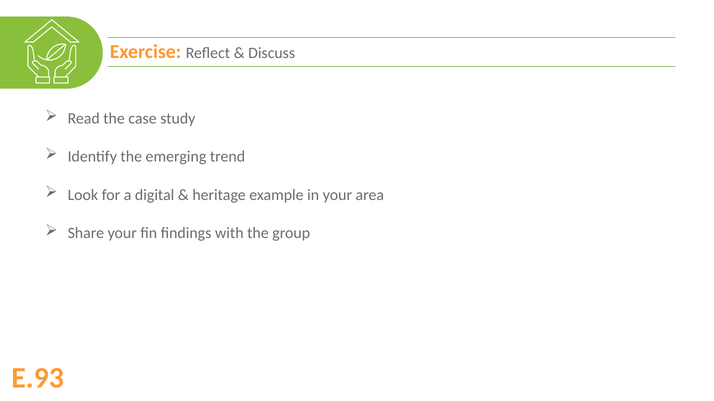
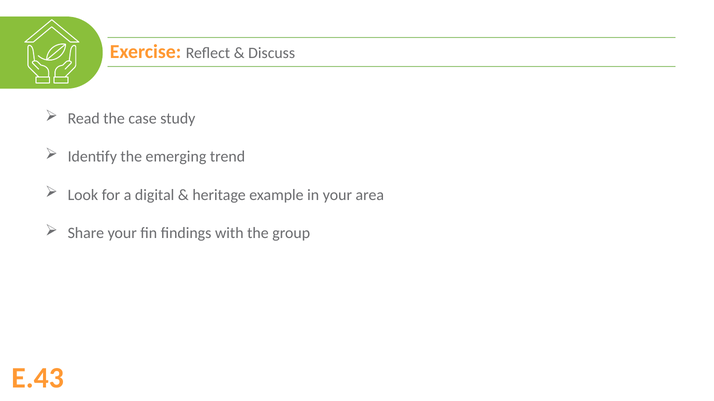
E.93: E.93 -> E.43 (38, 378)
